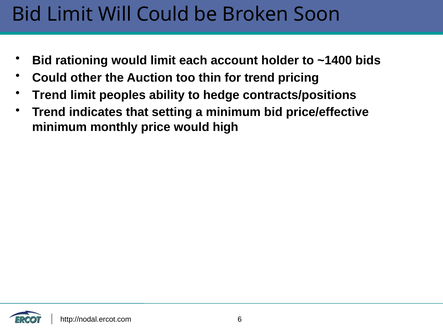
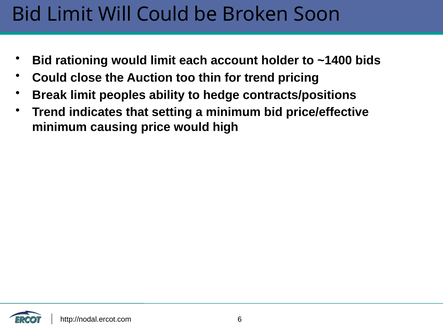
other: other -> close (86, 78)
Trend: Trend -> Break (50, 95)
monthly: monthly -> causing (114, 127)
